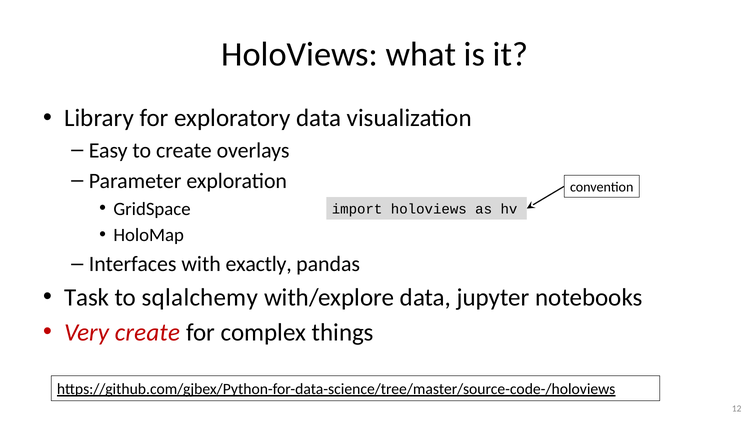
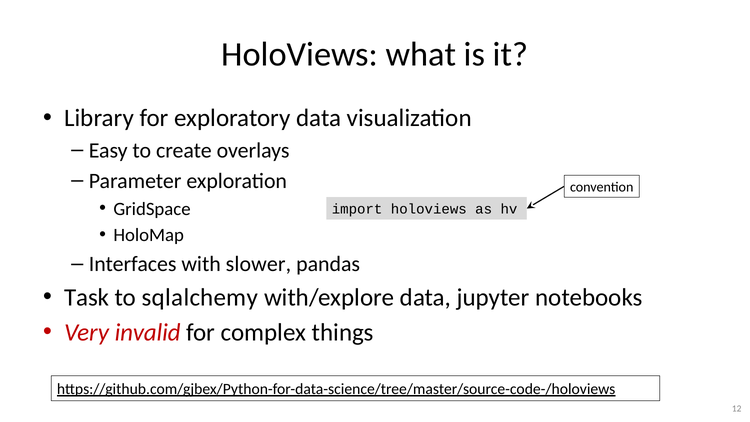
exactly: exactly -> slower (258, 264)
Very create: create -> invalid (148, 332)
